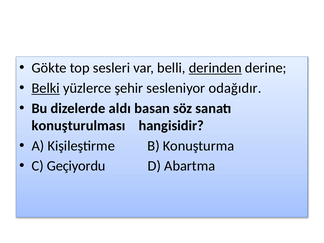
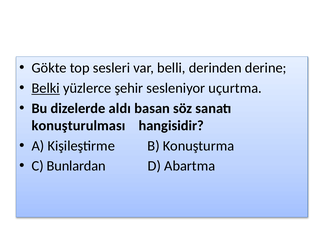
derinden underline: present -> none (215, 68)
odağıdır: odağıdır -> uçurtma (235, 88)
Geçiyordu: Geçiyordu -> Bunlardan (76, 166)
